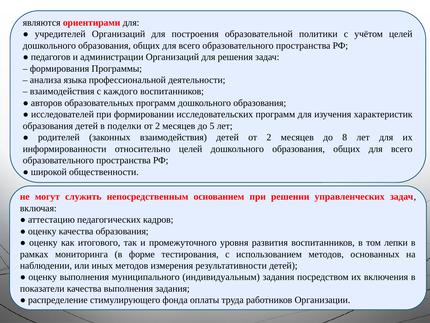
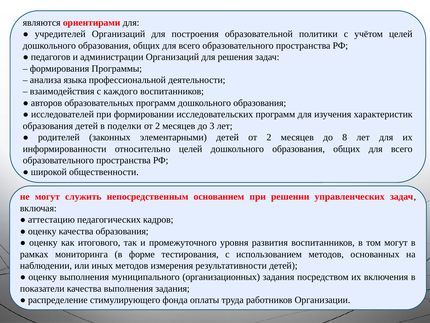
5: 5 -> 3 (212, 126)
законных взаимодействия: взаимодействия -> элементарными (173, 137)
том лепки: лепки -> могут (396, 242)
индивидуальным: индивидуальным -> организационных (221, 277)
